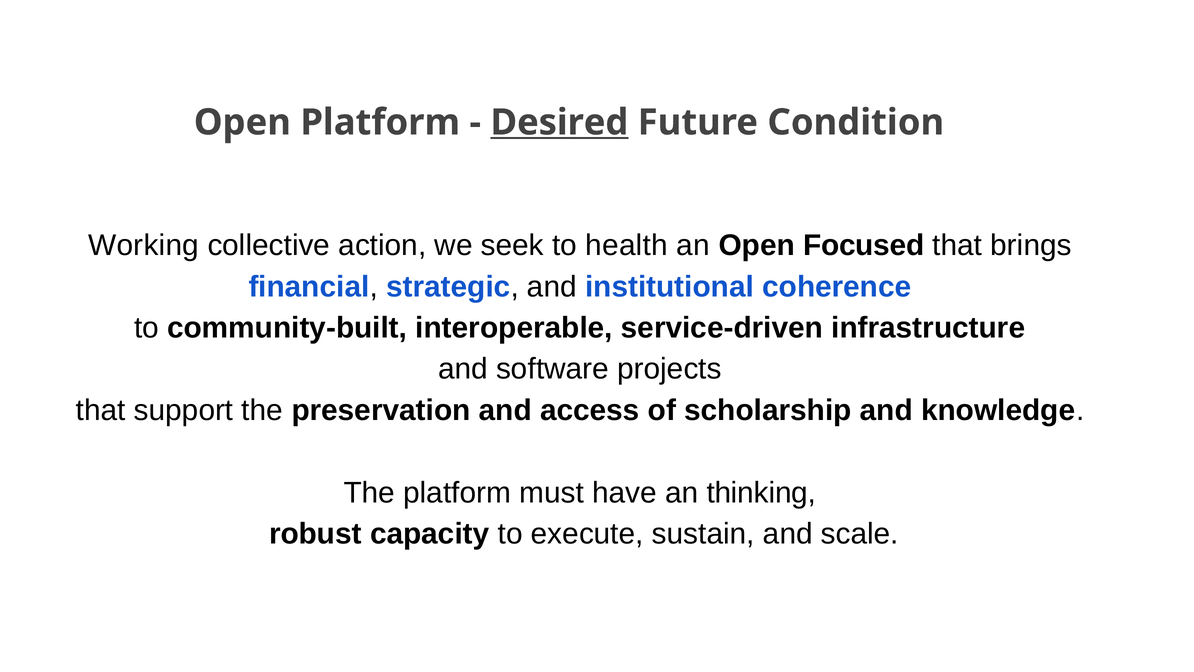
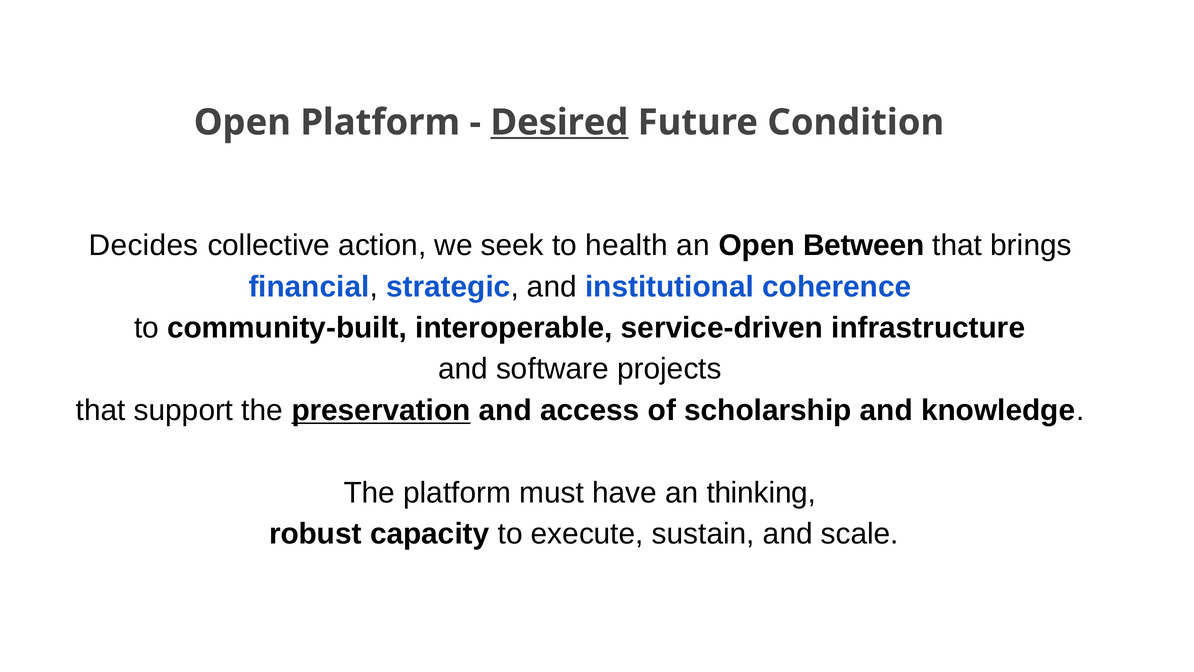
Working: Working -> Decides (144, 245)
Focused: Focused -> Between (864, 245)
preservation underline: none -> present (381, 410)
